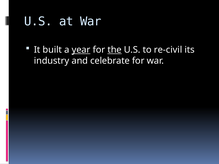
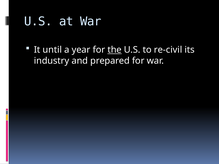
built: built -> until (52, 50)
year underline: present -> none (81, 50)
celebrate: celebrate -> prepared (110, 61)
